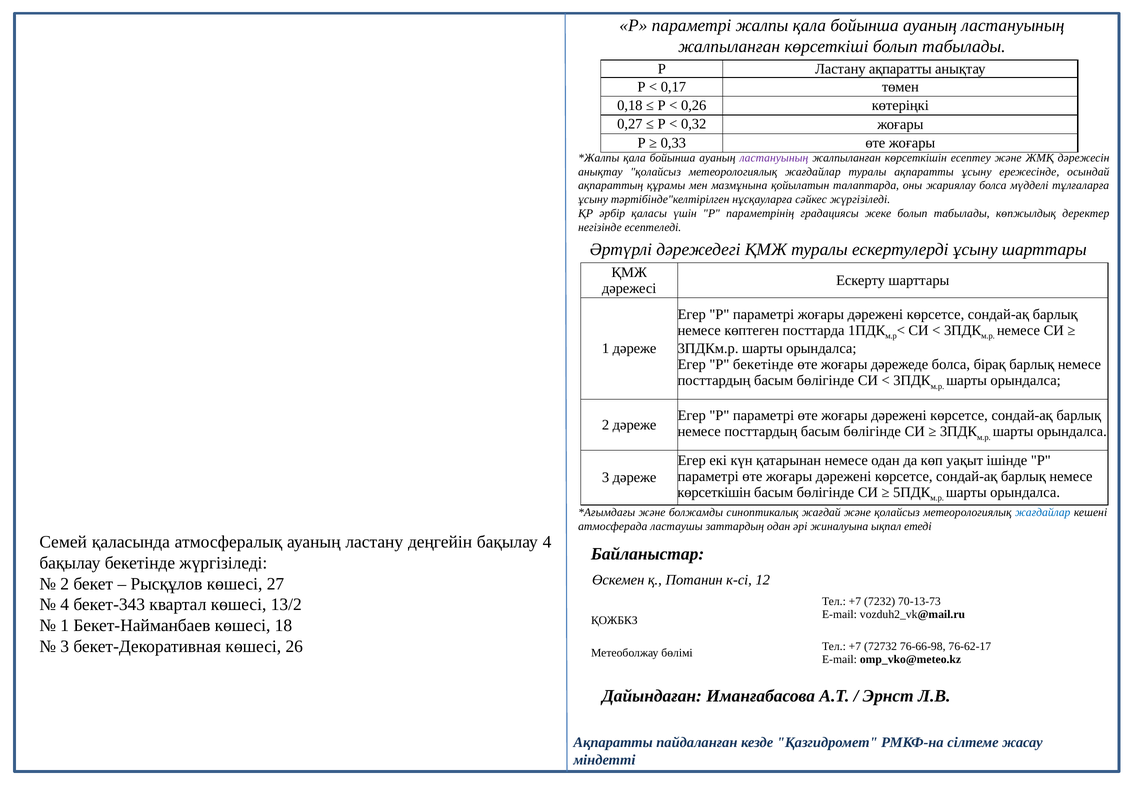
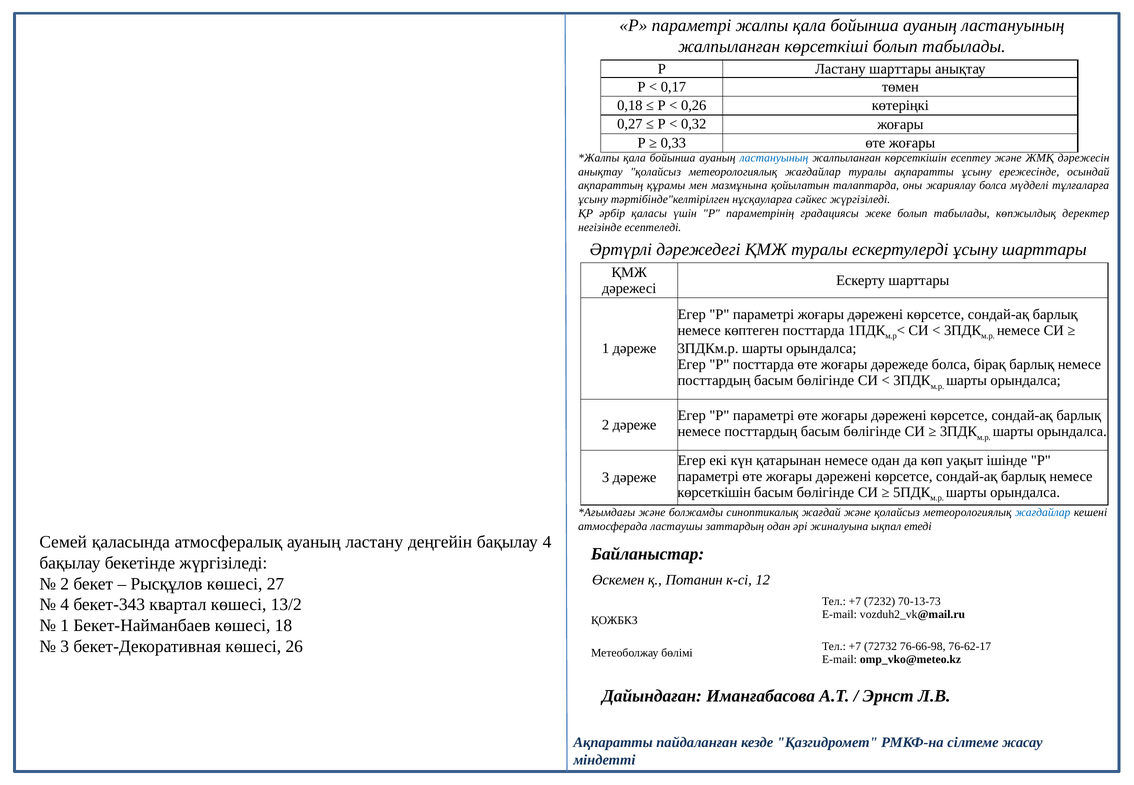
Ластану ақпаратты: ақпаратты -> шарттары (900, 69)
ластануының colour: purple -> blue (774, 158)
P бекетінде: бекетінде -> посттарда (763, 365)
